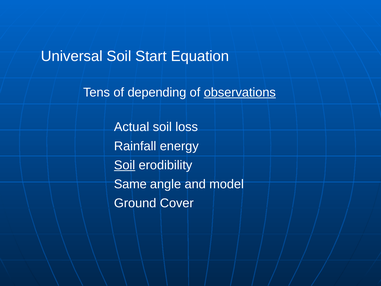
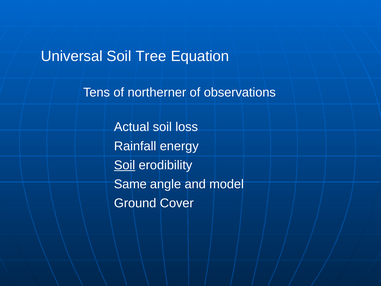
Start: Start -> Tree (151, 56)
depending: depending -> northerner (157, 92)
observations underline: present -> none (240, 92)
